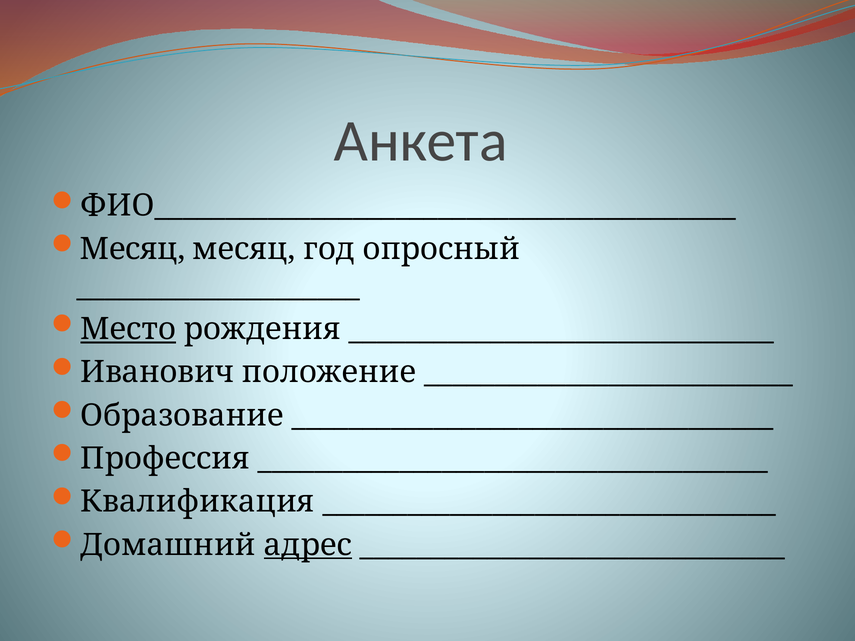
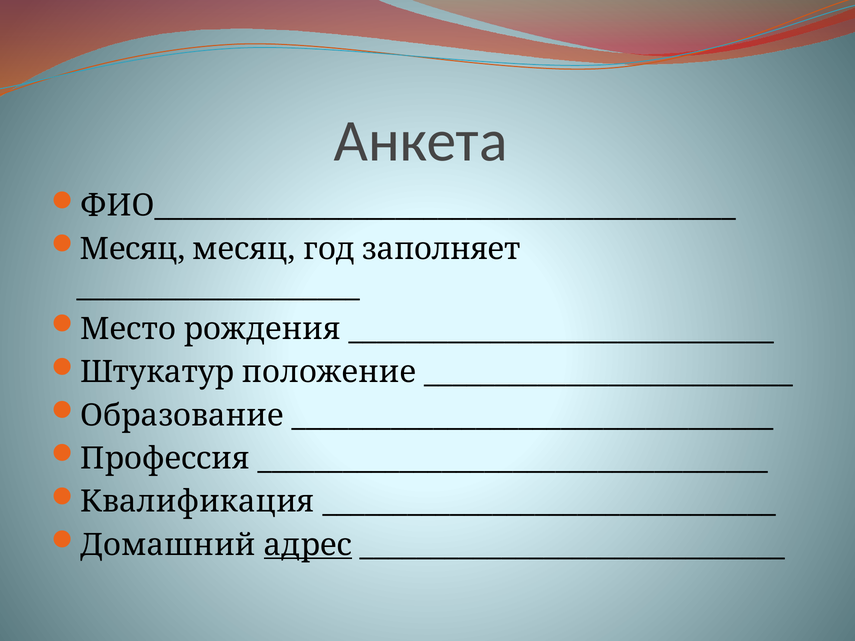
опросный: опросный -> заполняет (441, 249)
Место underline: present -> none (128, 329)
Иванович: Иванович -> Штукатур (157, 372)
